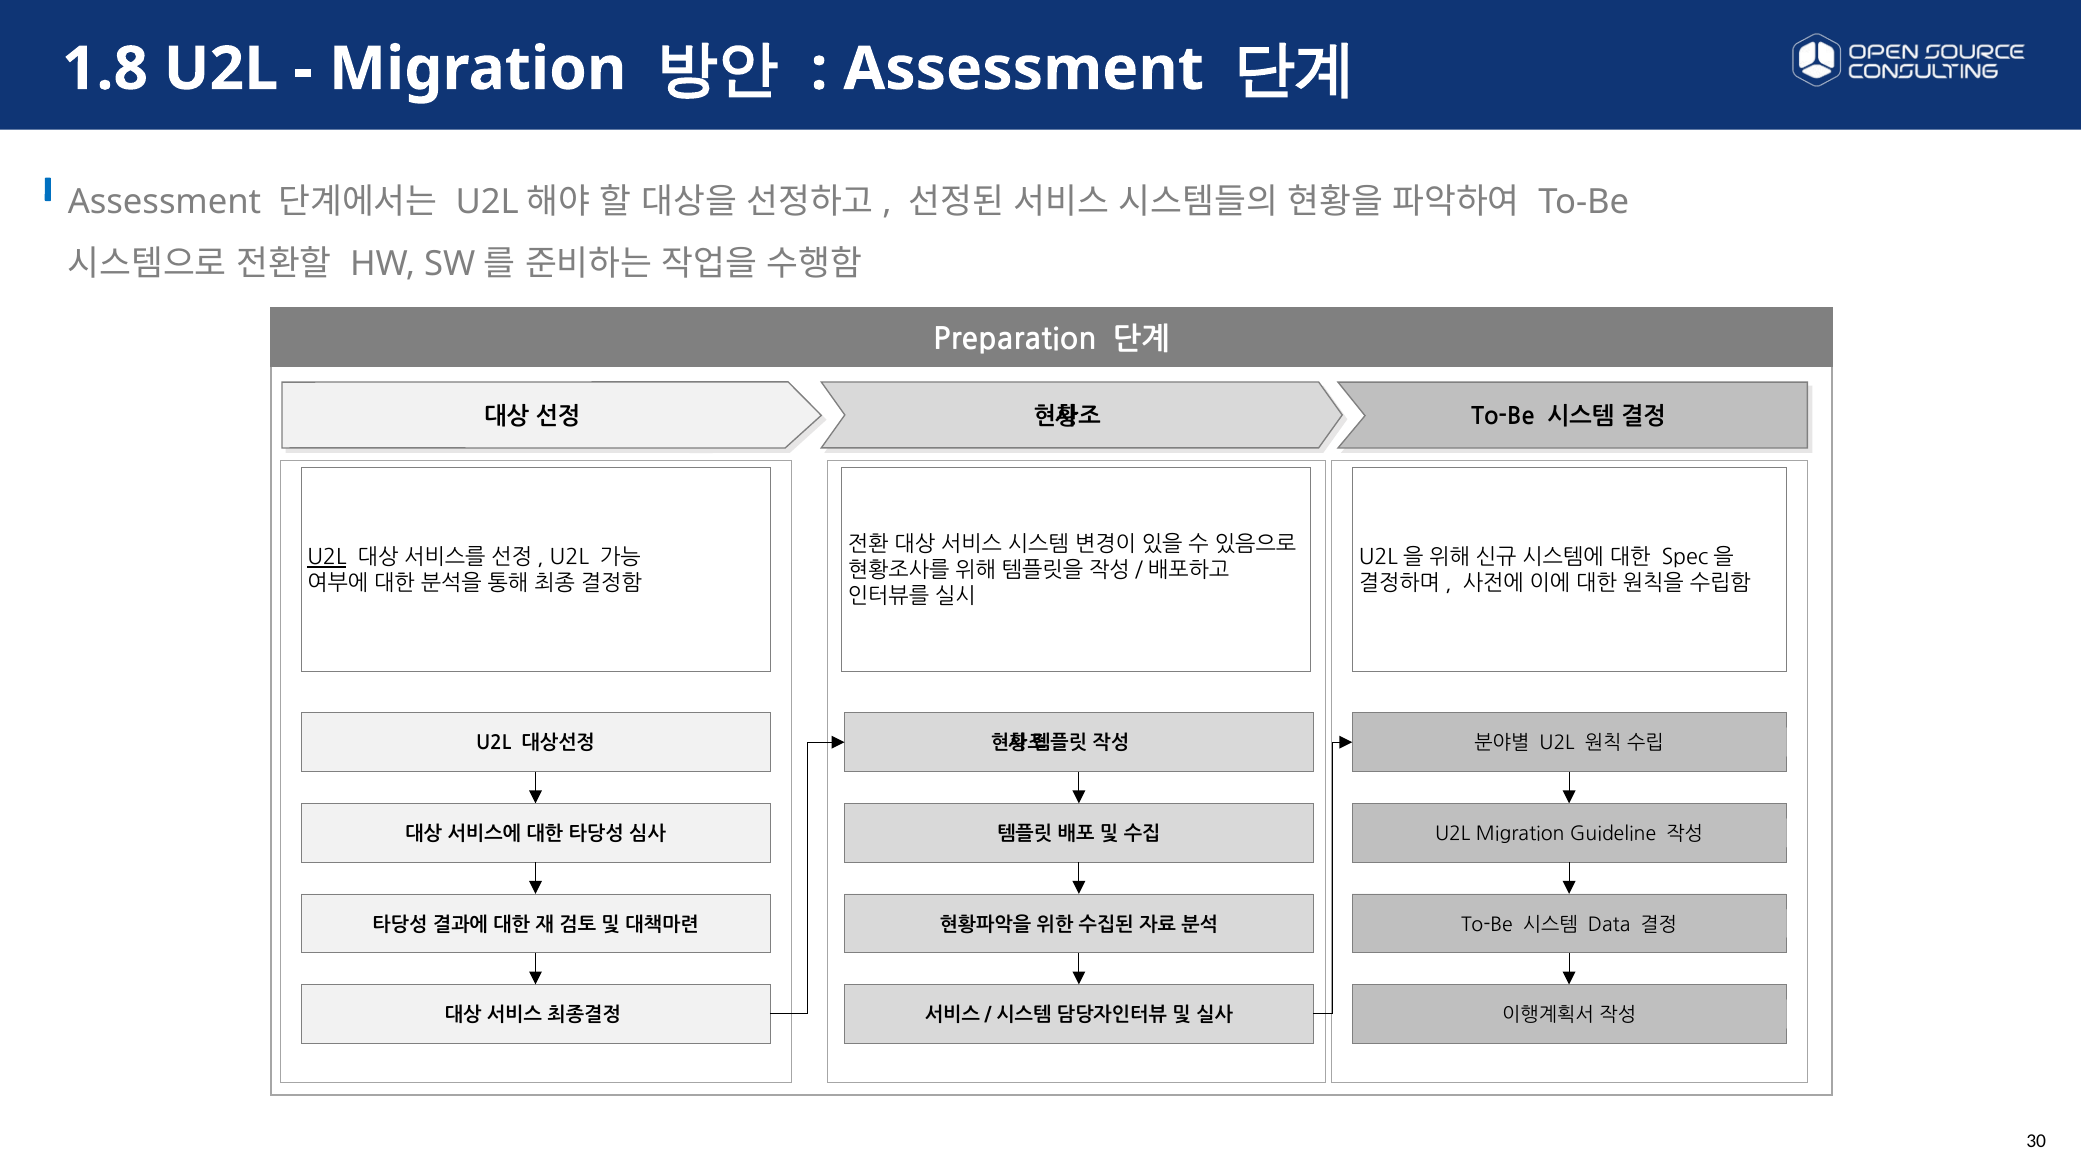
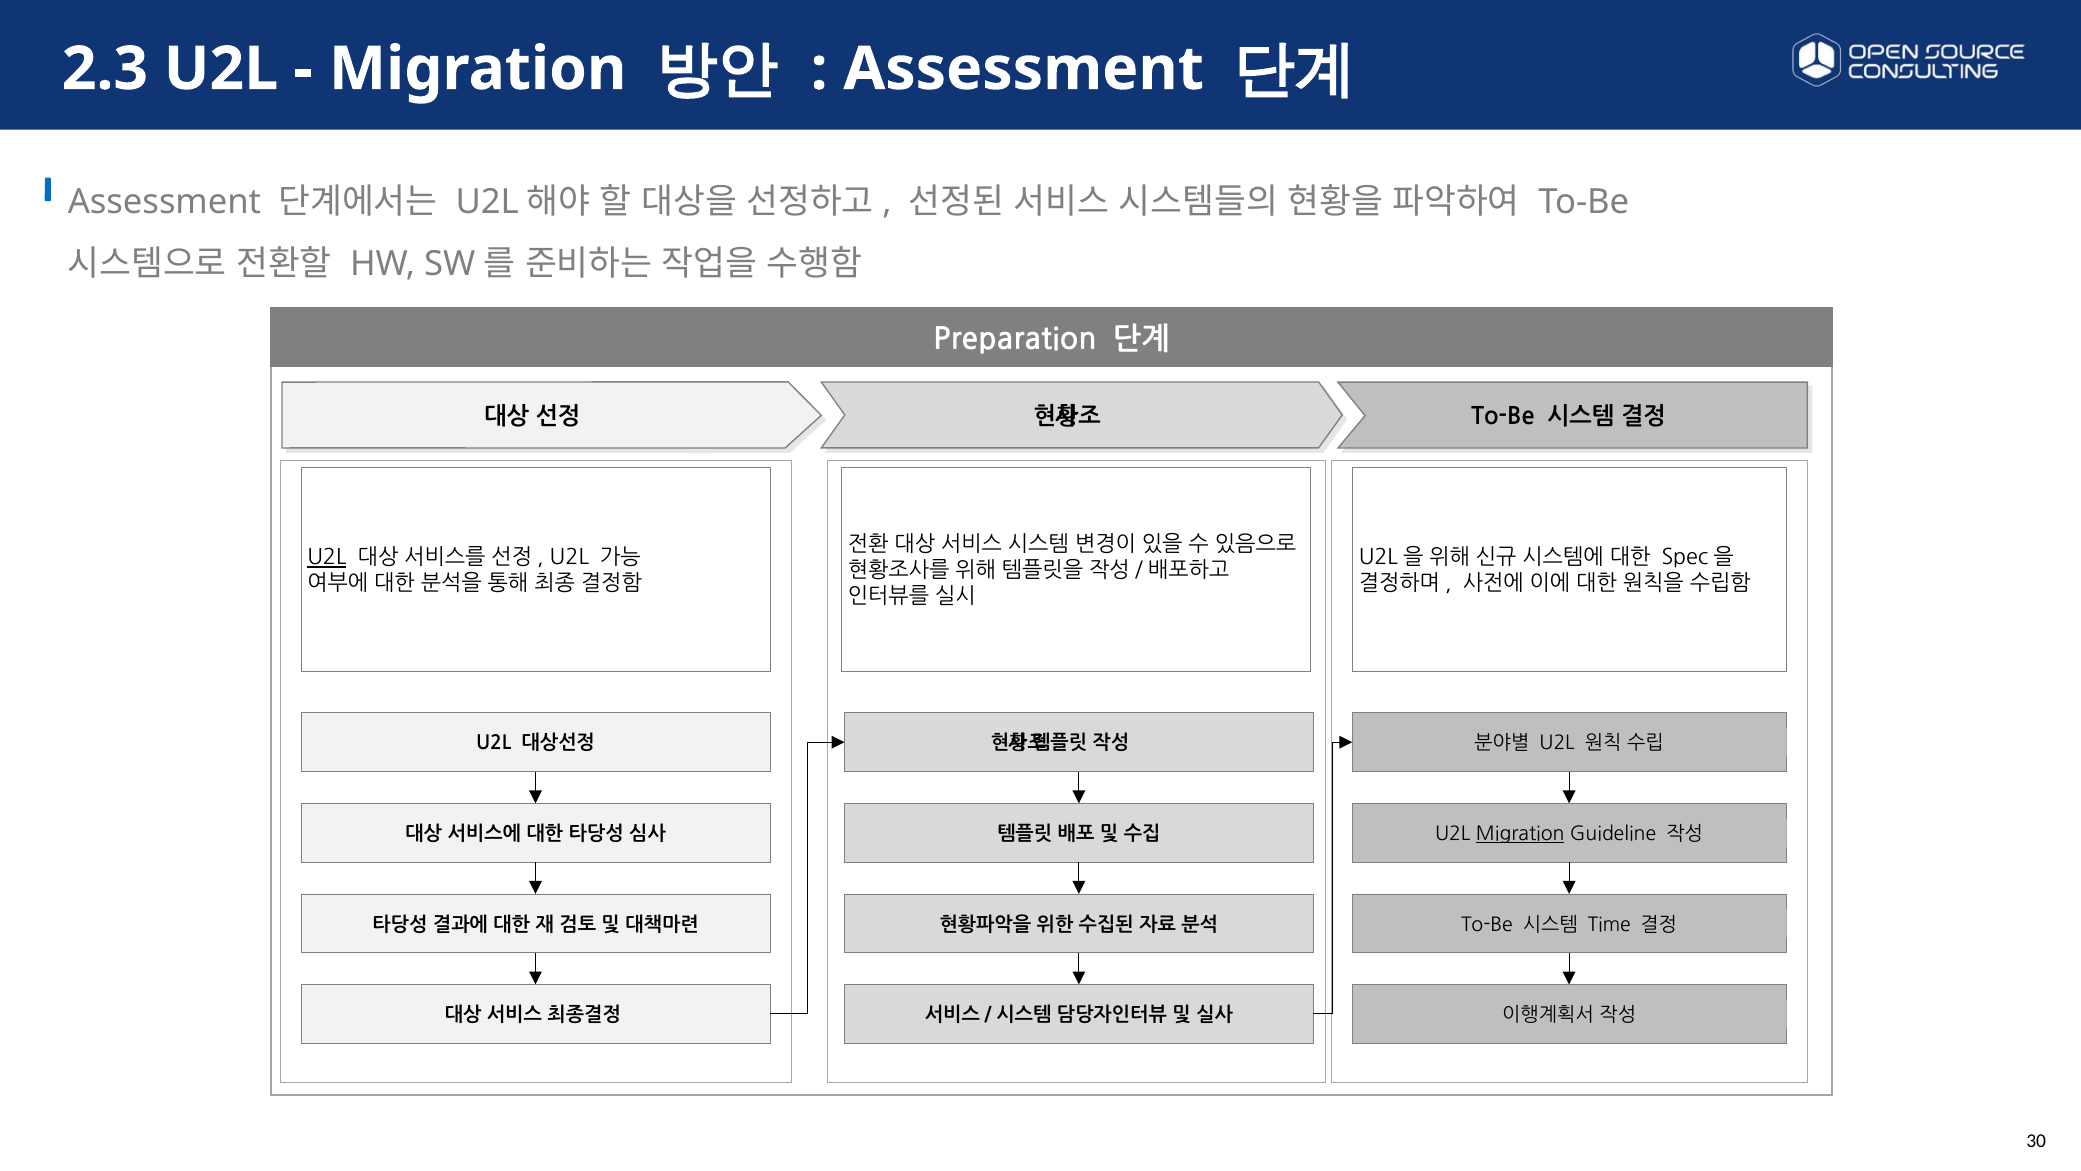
1.8: 1.8 -> 2.3 (105, 69)
Migration underline: none -> present (1520, 834)
Data: Data -> Time (1609, 924)
